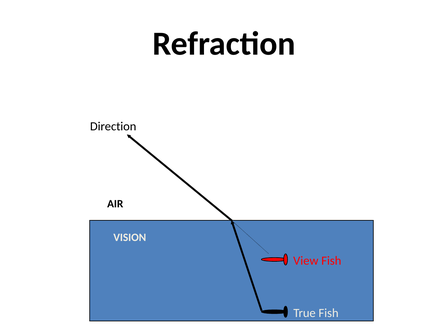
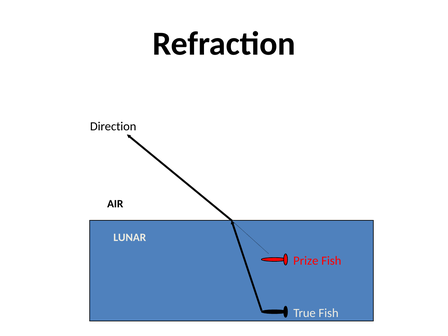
VISION: VISION -> LUNAR (130, 237)
View: View -> Prize (306, 261)
